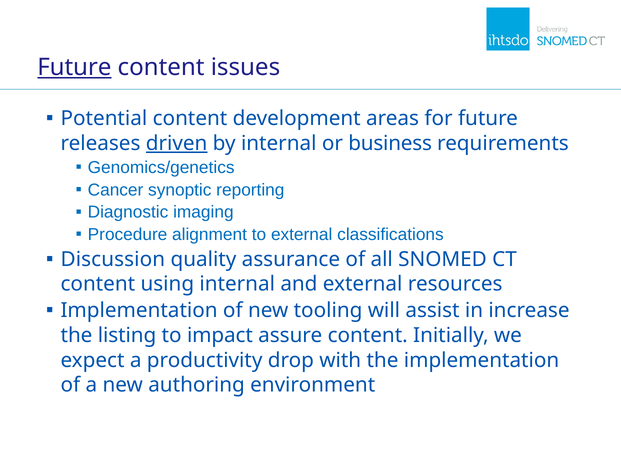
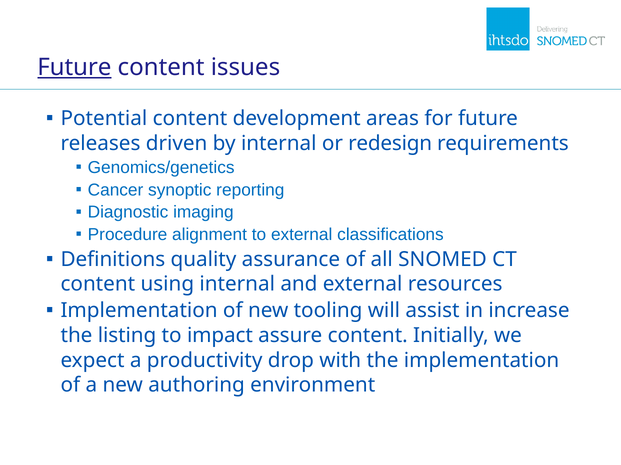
driven underline: present -> none (177, 144)
business: business -> redesign (390, 144)
Discussion: Discussion -> Definitions (113, 260)
